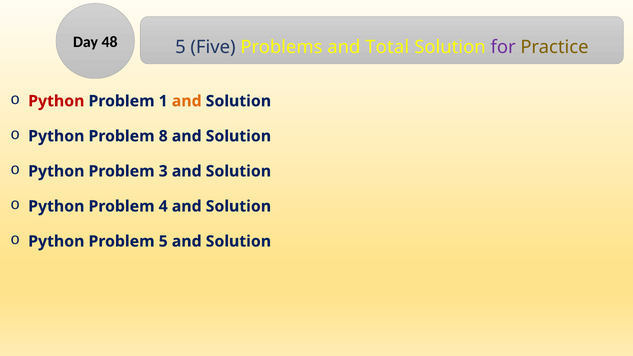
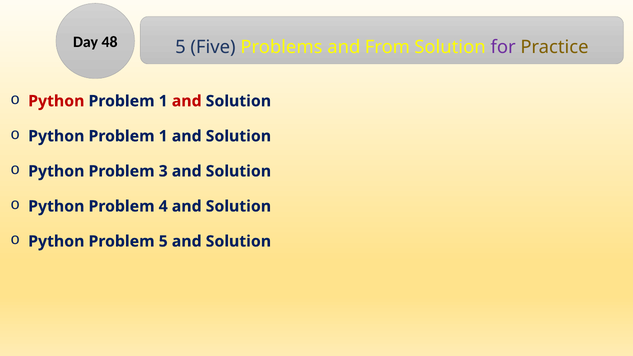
Total: Total -> From (387, 47)
and colour: orange -> red (187, 101)
8: 8 -> 1 (163, 136)
